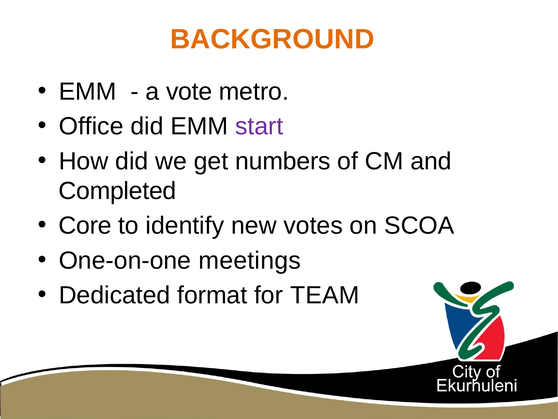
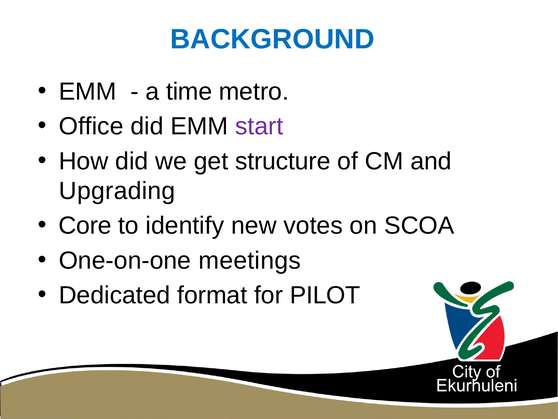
BACKGROUND colour: orange -> blue (272, 39)
vote: vote -> time (189, 91)
numbers: numbers -> structure (283, 161)
Completed: Completed -> Upgrading (117, 191)
TEAM: TEAM -> PILOT (325, 295)
